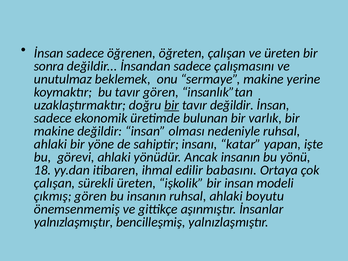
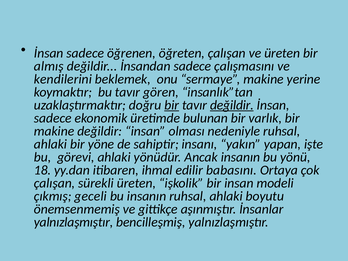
sonra: sonra -> almış (49, 66)
unutulmaz: unutulmaz -> kendilerini (63, 79)
değildir underline: none -> present (232, 105)
katar: katar -> yakın (241, 144)
çıkmış gören: gören -> geceli (91, 196)
